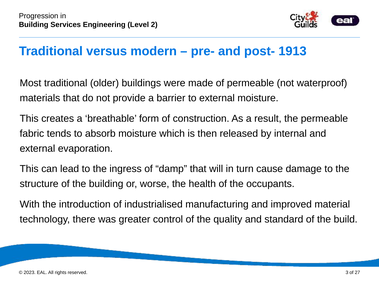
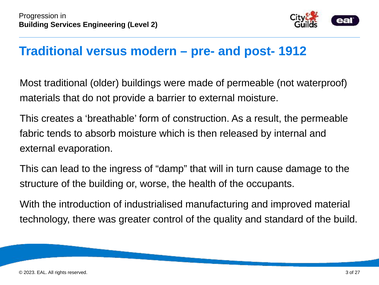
1913: 1913 -> 1912 (293, 51)
